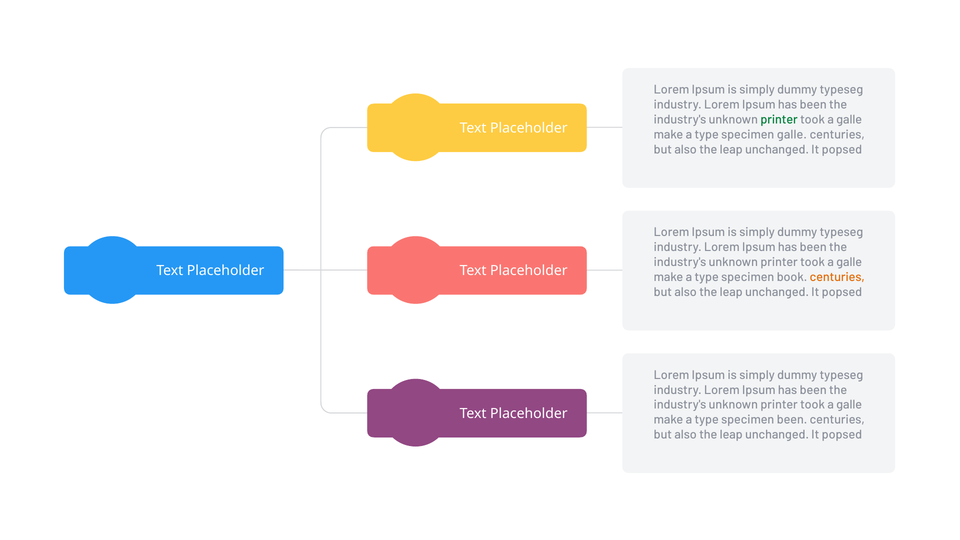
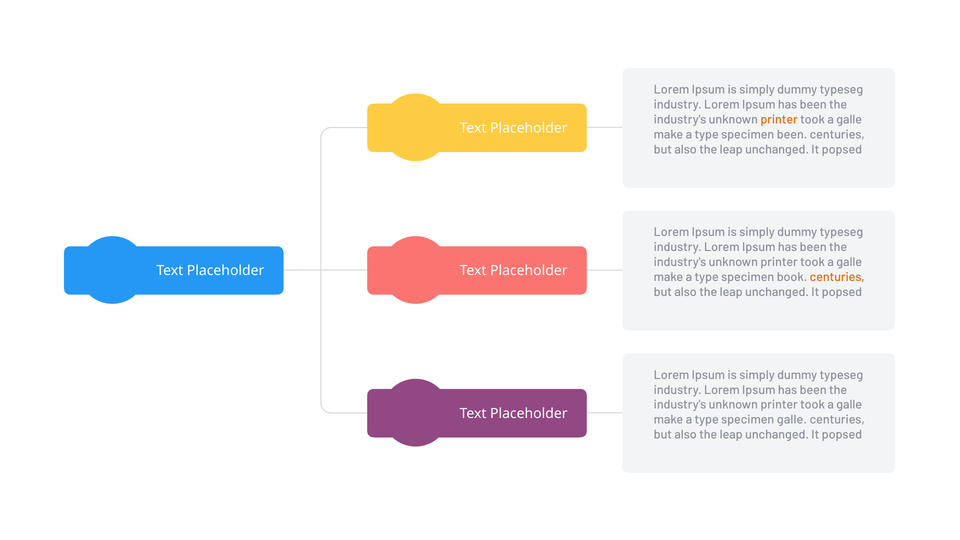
printer colour: green -> orange (779, 120)
specimen galle: galle -> been (792, 135)
specimen been: been -> galle (792, 420)
